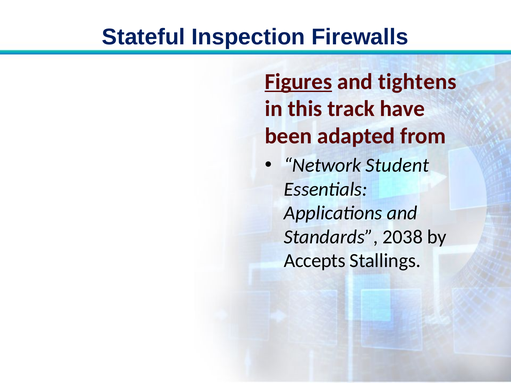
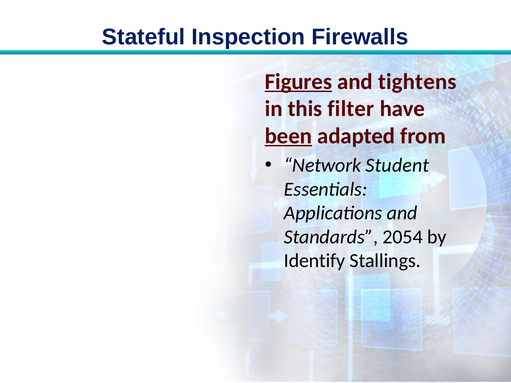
track: track -> filter (351, 109)
been underline: none -> present (288, 136)
2038: 2038 -> 2054 (403, 237)
Accepts: Accepts -> Identify (315, 261)
